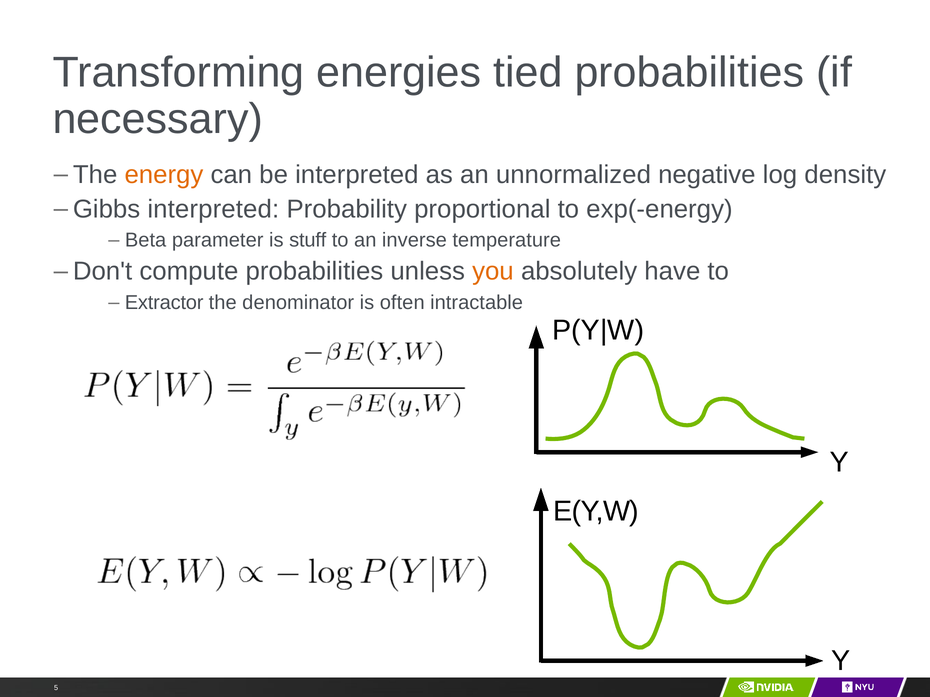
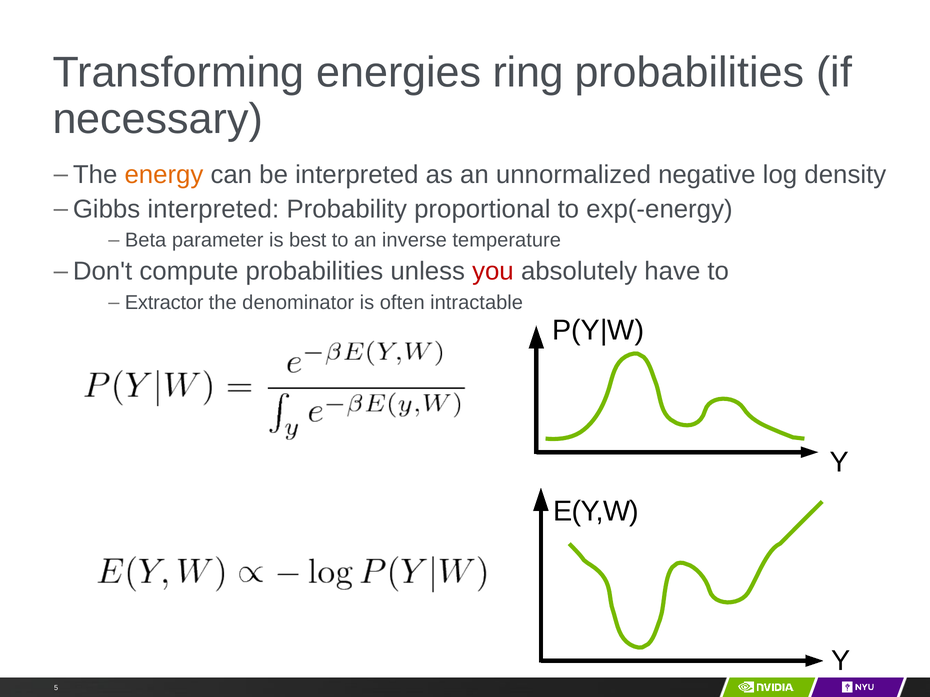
tied: tied -> ring (528, 73)
stuff: stuff -> best (308, 240)
you colour: orange -> red (493, 272)
